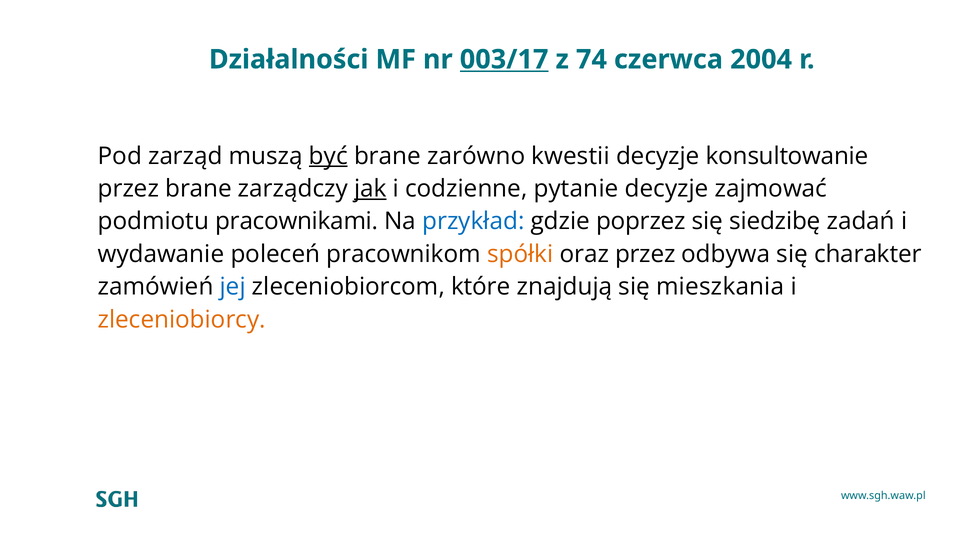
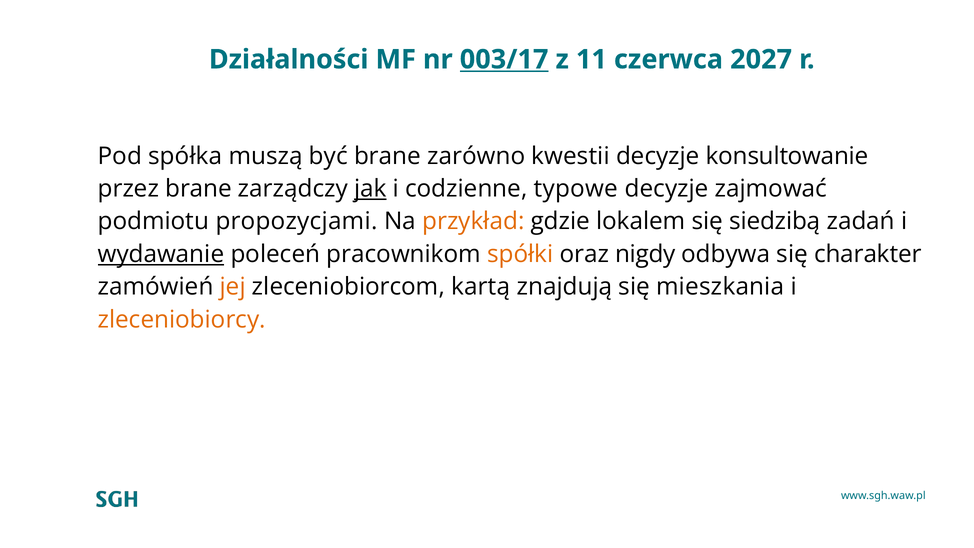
74: 74 -> 11 (591, 59)
2004: 2004 -> 2027 (761, 59)
zarząd: zarząd -> spółka (185, 156)
być underline: present -> none (328, 156)
pytanie: pytanie -> typowe (576, 189)
pracownikami: pracownikami -> propozycjami (296, 221)
przykład colour: blue -> orange (473, 221)
poprzez: poprzez -> lokalem (641, 221)
siedzibę: siedzibę -> siedzibą (775, 221)
wydawanie underline: none -> present (161, 254)
oraz przez: przez -> nigdy (645, 254)
jej colour: blue -> orange (233, 287)
które: które -> kartą (481, 287)
